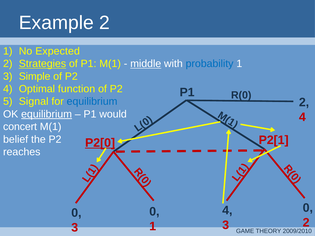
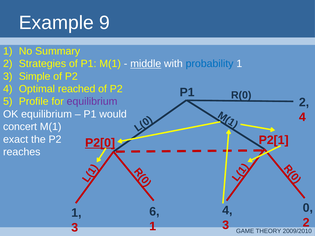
Example 2: 2 -> 9 (104, 23)
Expected: Expected -> Summary (58, 51)
Strategies underline: present -> none (42, 64)
function: function -> reached (77, 89)
Signal: Signal -> Profile (34, 102)
equilibrium colour: blue -> purple (92, 102)
equilibrium underline: present -> none (47, 114)
belief: belief -> exact (16, 139)
0: 0 -> 6 (154, 212)
0: 0 -> 1 (76, 213)
